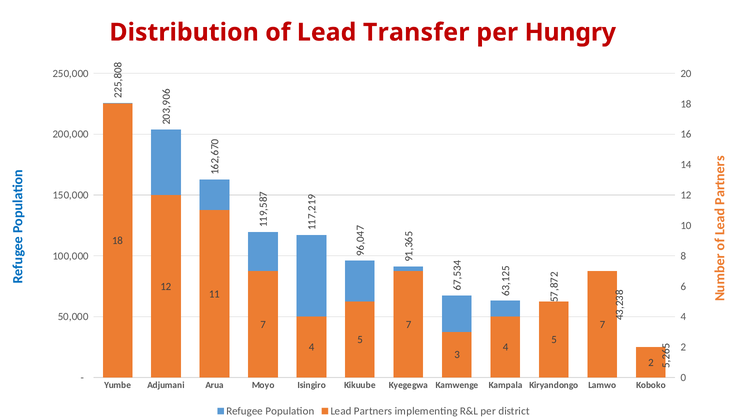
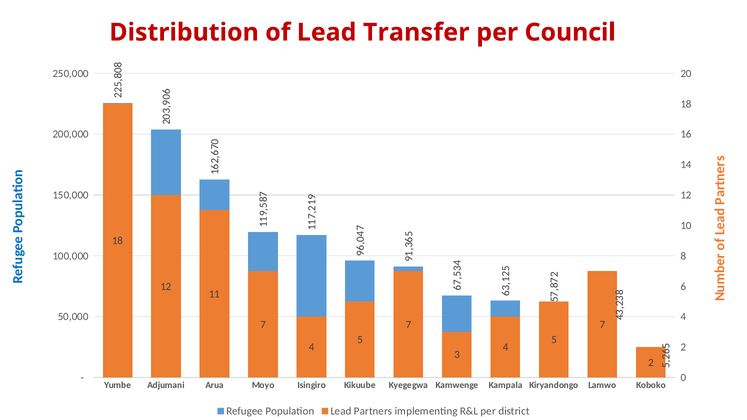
Hungry: Hungry -> Council (570, 32)
